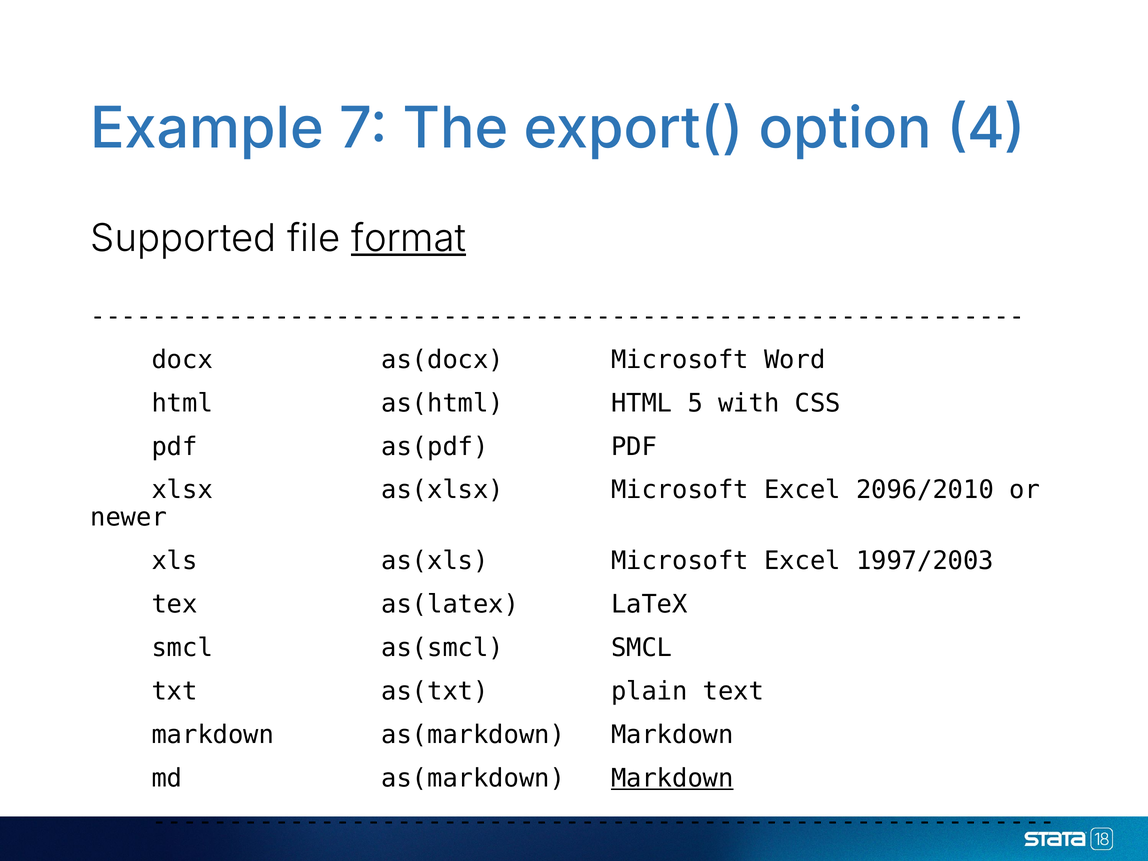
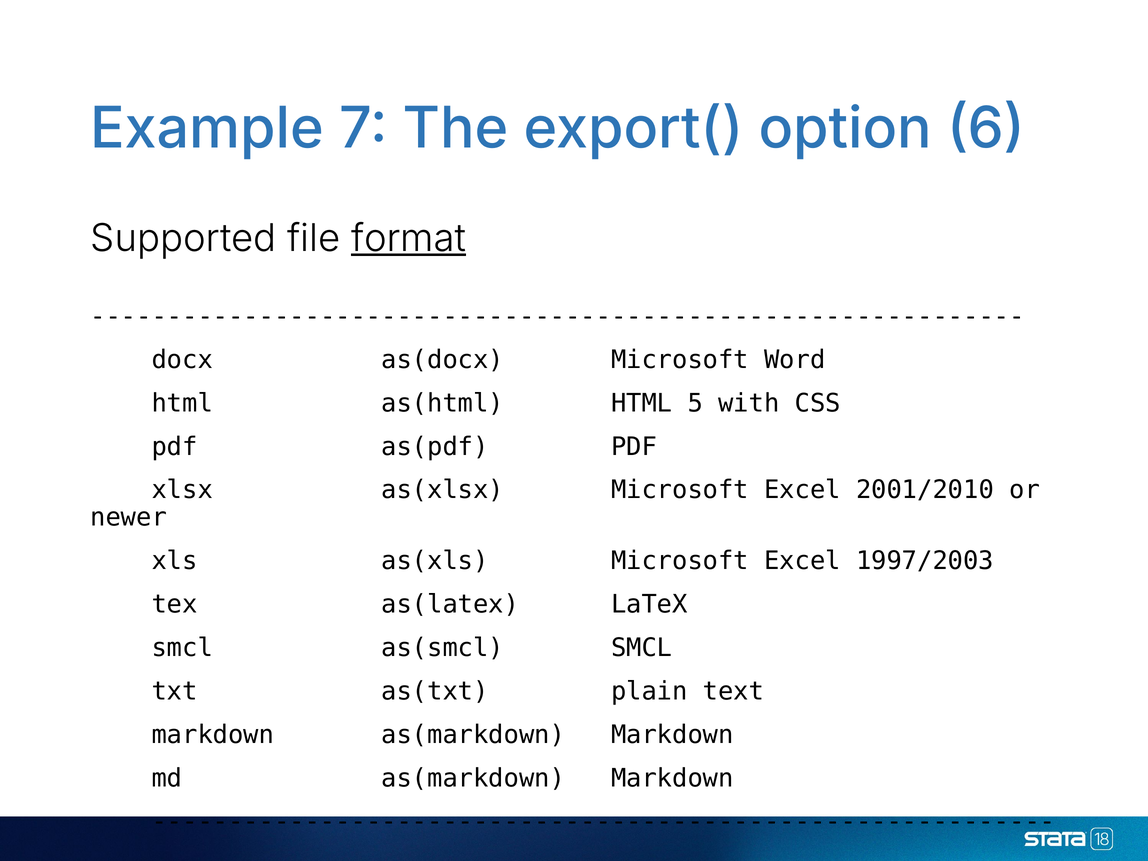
4: 4 -> 6 (986, 129)
2096/2010: 2096/2010 -> 2001/2010 (925, 490)
Markdown underline: present -> none (672, 778)
